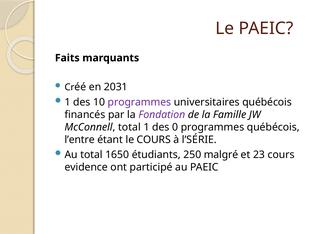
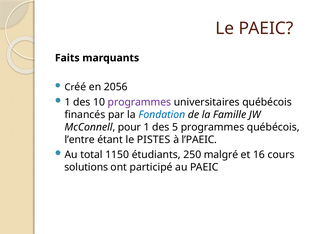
2031: 2031 -> 2056 (116, 87)
Fondation colour: purple -> blue (162, 115)
McConnell total: total -> pour (129, 127)
0: 0 -> 5 (175, 127)
le COURS: COURS -> PISTES (154, 140)
l’SÉRIE: l’SÉRIE -> l’PAEIC (199, 140)
1650: 1650 -> 1150 (117, 155)
23: 23 -> 16 (259, 155)
evidence: evidence -> solutions (86, 167)
